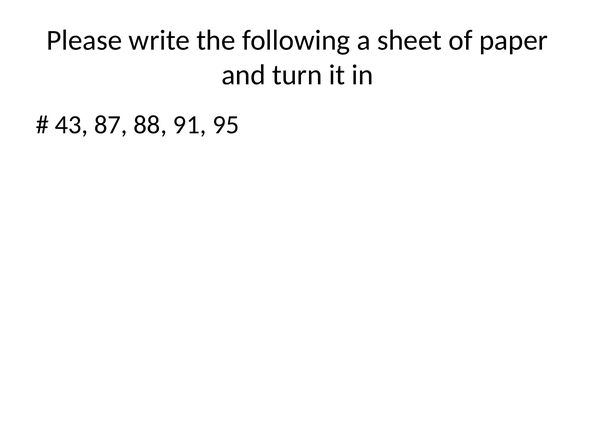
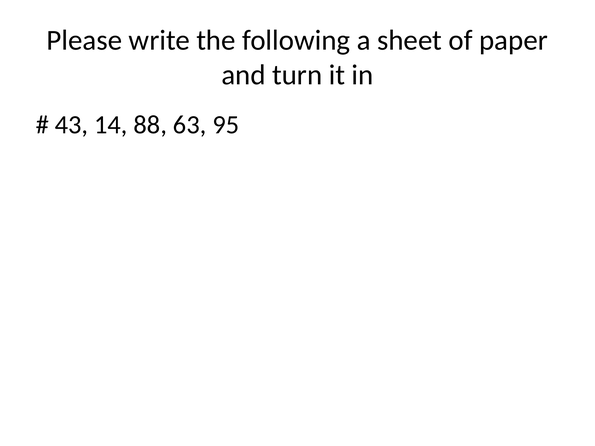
87: 87 -> 14 (111, 125)
91: 91 -> 63 (190, 125)
